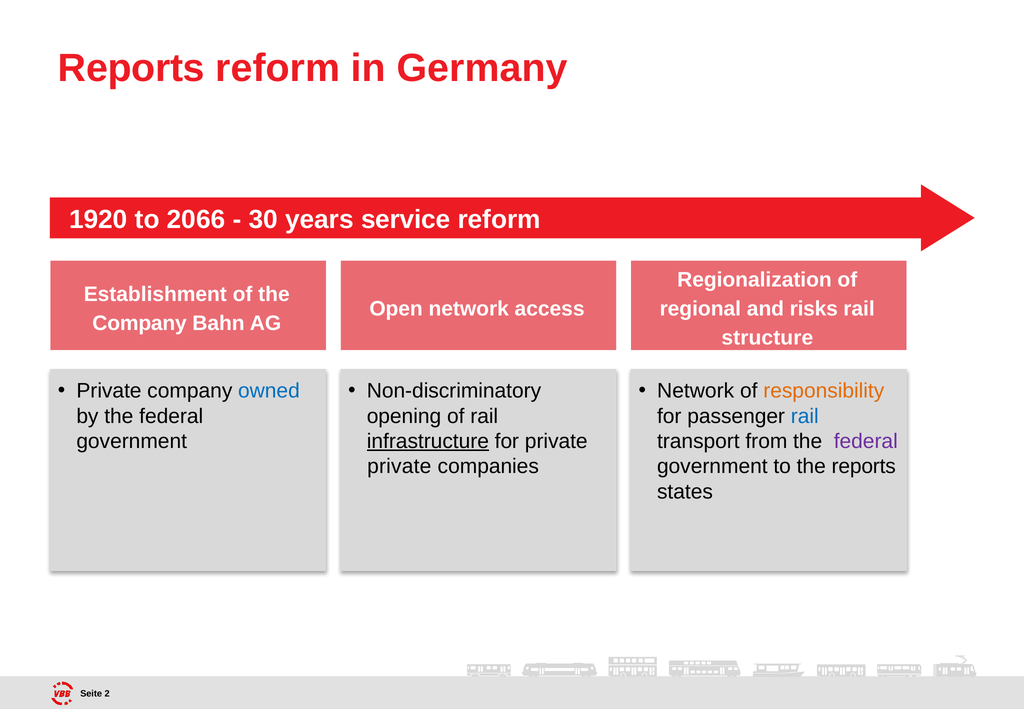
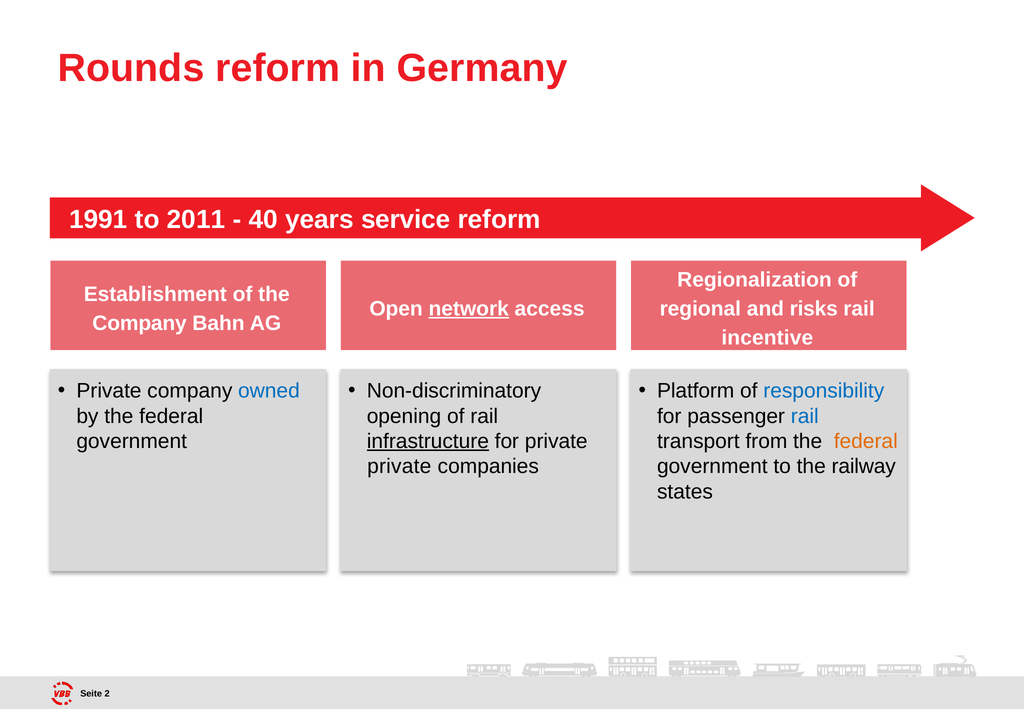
Reports: Reports -> Rounds (131, 68)
1920: 1920 -> 1991 (98, 220)
2066: 2066 -> 2011 (196, 220)
30: 30 -> 40 (263, 220)
network underline: none -> present (469, 309)
structure: structure -> incentive (767, 338)
Network: Network -> Platform (696, 391)
responsibility colour: orange -> blue (824, 391)
federal colour: purple -> orange (866, 441)
the reports: reports -> railway (864, 466)
